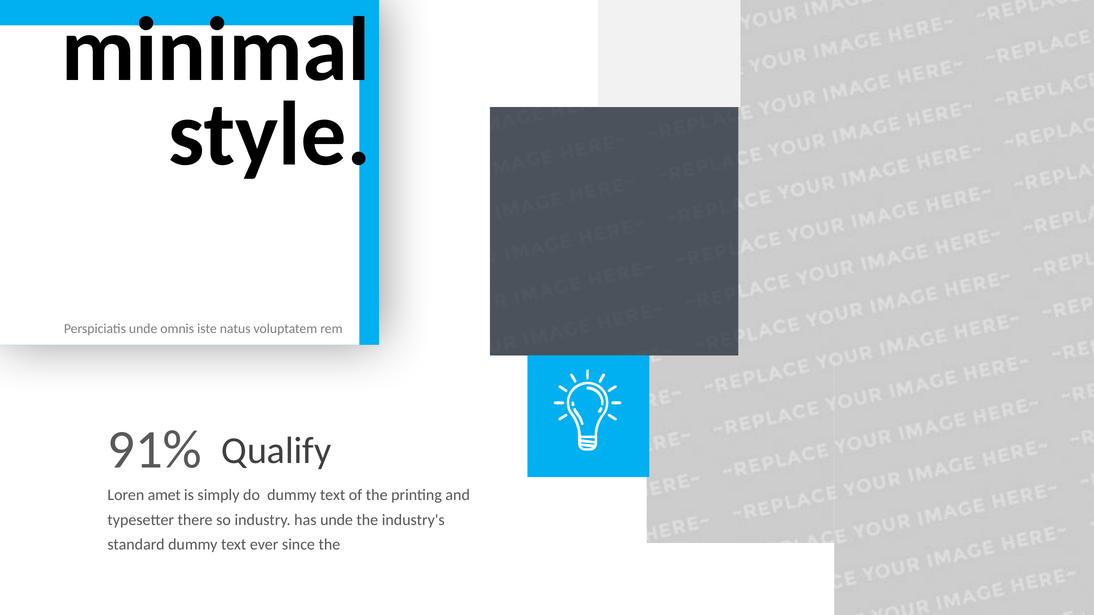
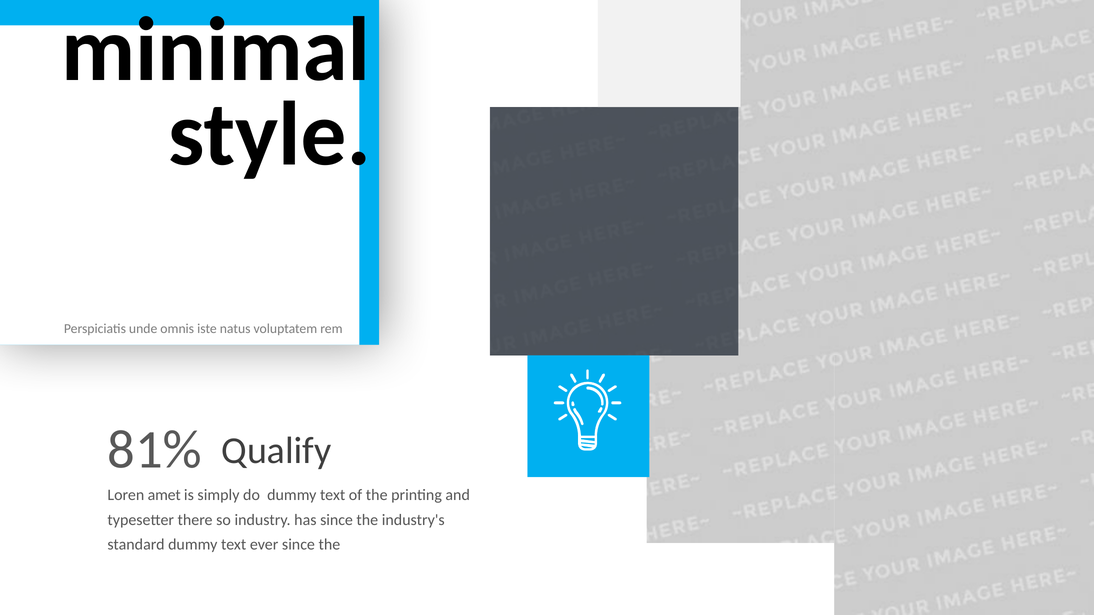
91%: 91% -> 81% (155, 450)
has unde: unde -> since (337, 520)
